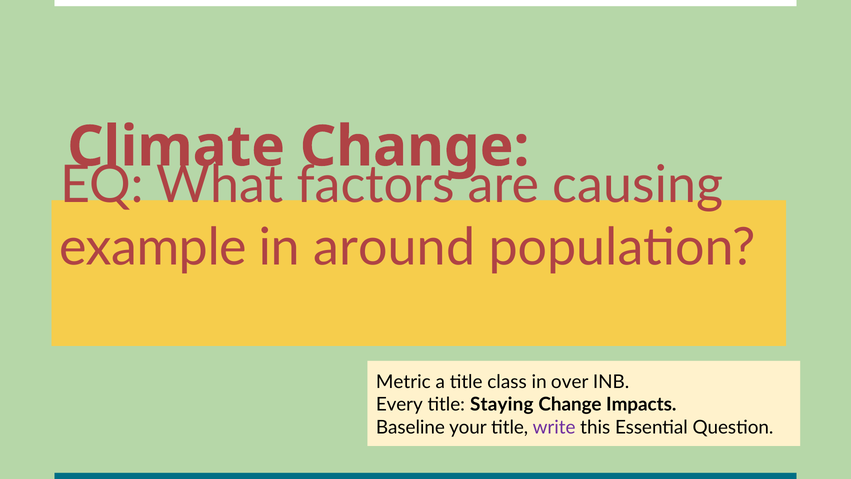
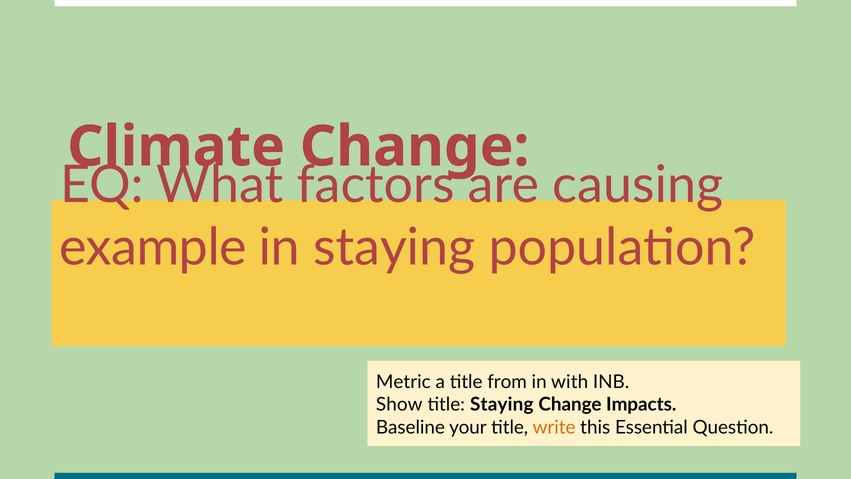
in around: around -> staying (394, 247)
class: class -> from (507, 382)
over: over -> with (570, 382)
Every: Every -> Show (399, 404)
write colour: purple -> orange (554, 427)
